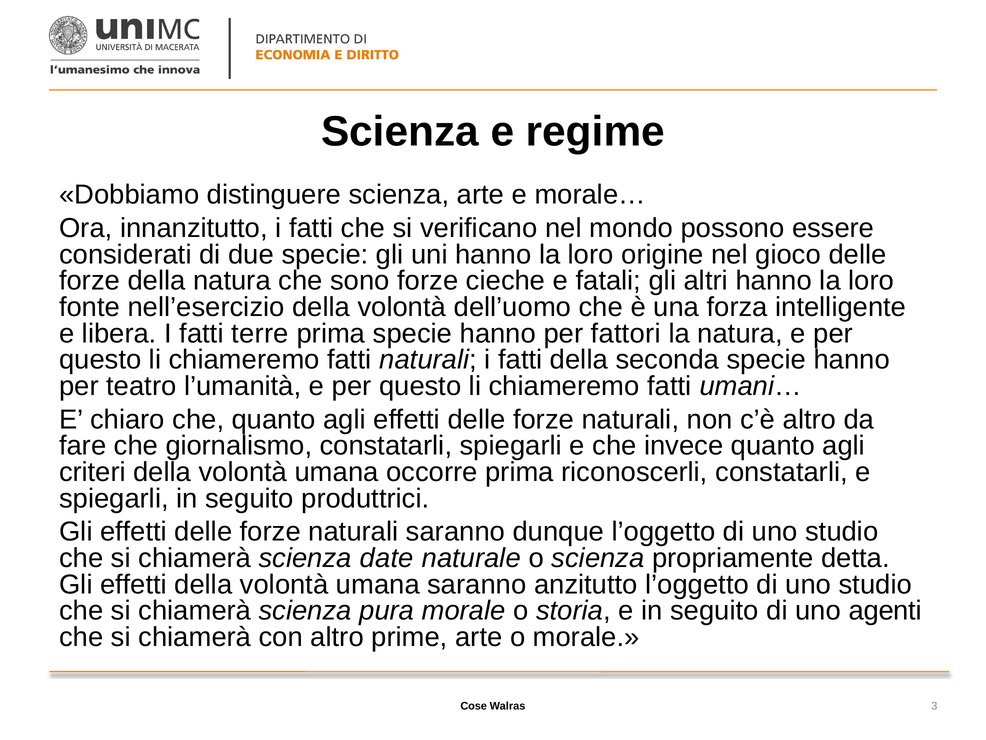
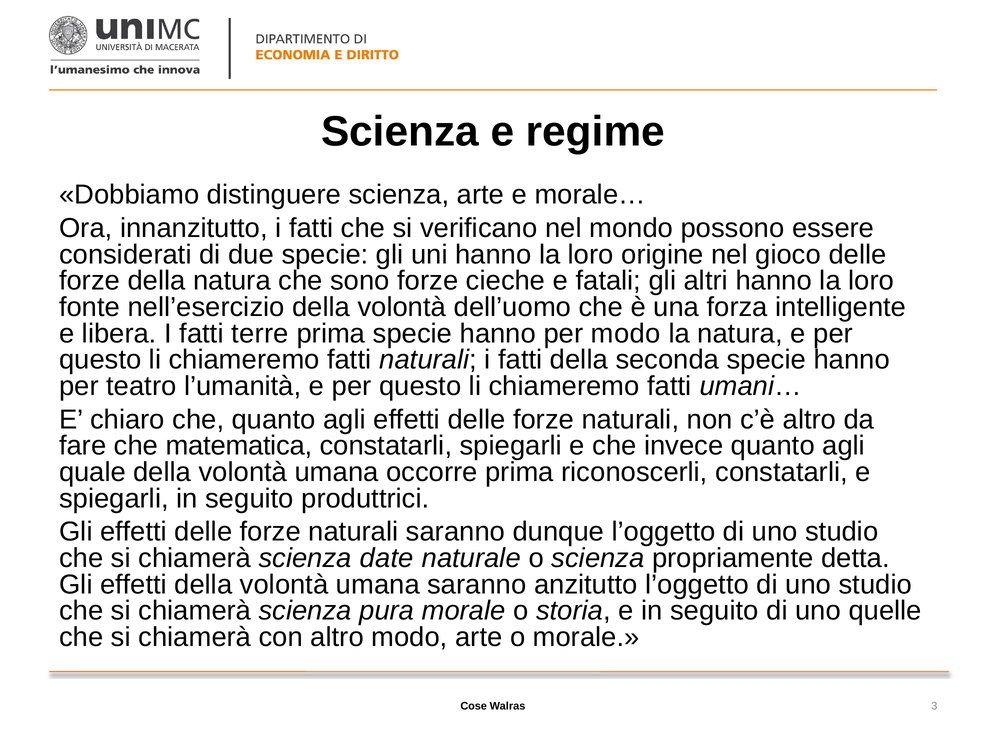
per fattori: fattori -> modo (626, 333)
giornalismo: giornalismo -> matematica (239, 446)
criteri: criteri -> quale (92, 472)
agenti: agenti -> quelle (885, 611)
altro prime: prime -> modo (409, 637)
